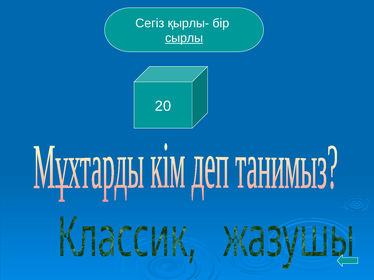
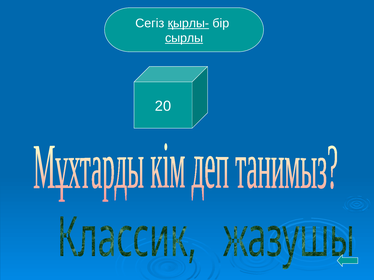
қырлы- underline: none -> present (188, 23)
